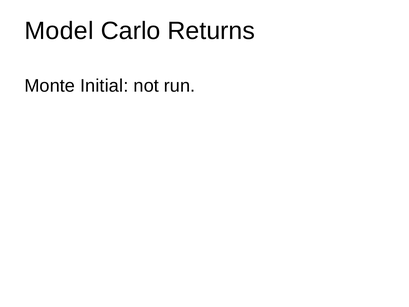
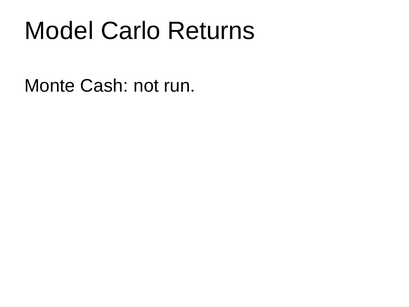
Initial: Initial -> Cash (104, 86)
